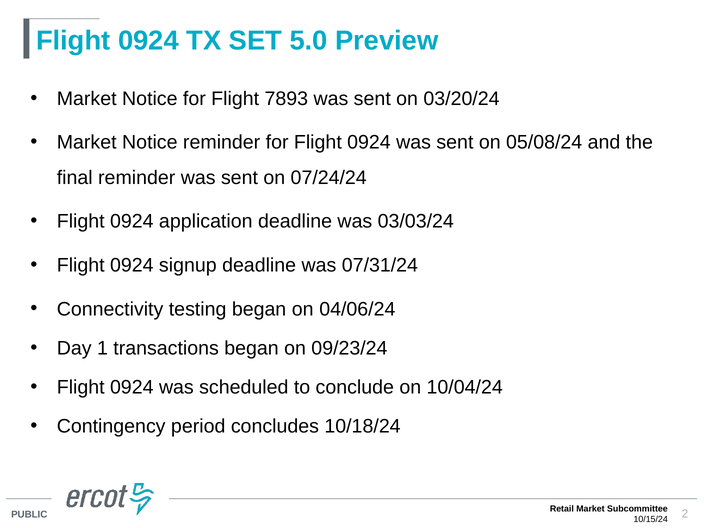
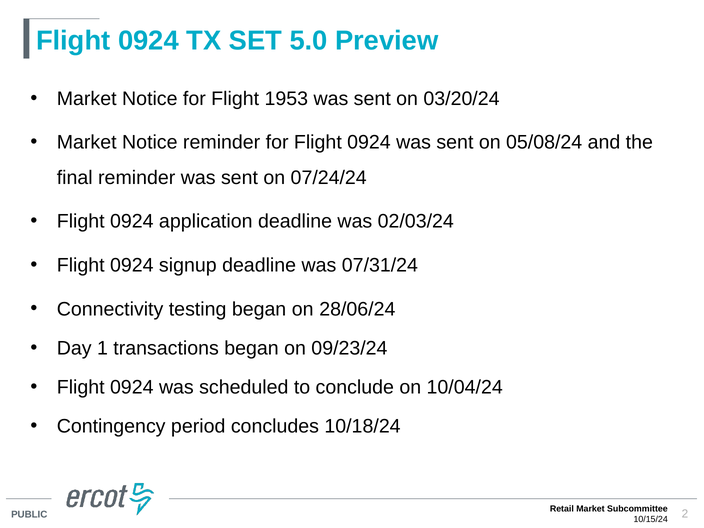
7893: 7893 -> 1953 (286, 99)
03/03/24: 03/03/24 -> 02/03/24 (416, 221)
04/06/24: 04/06/24 -> 28/06/24 (357, 309)
